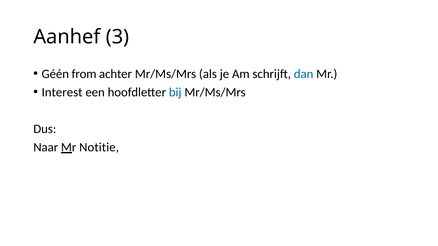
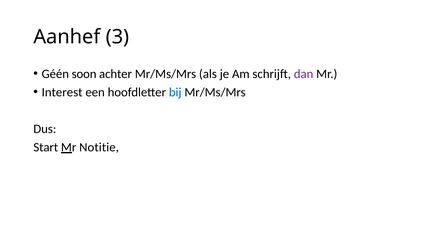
from: from -> soon (84, 74)
dan colour: blue -> purple (304, 74)
Naar: Naar -> Start (46, 148)
